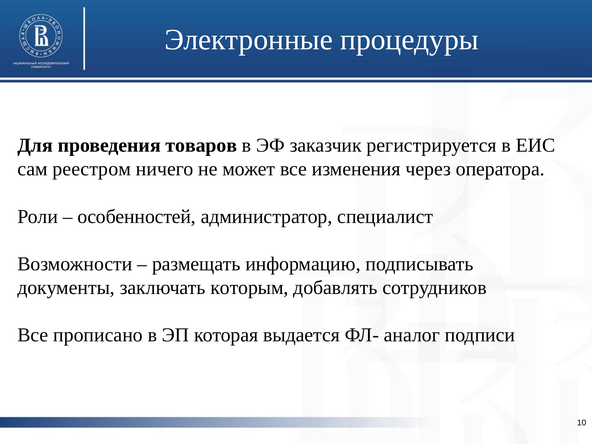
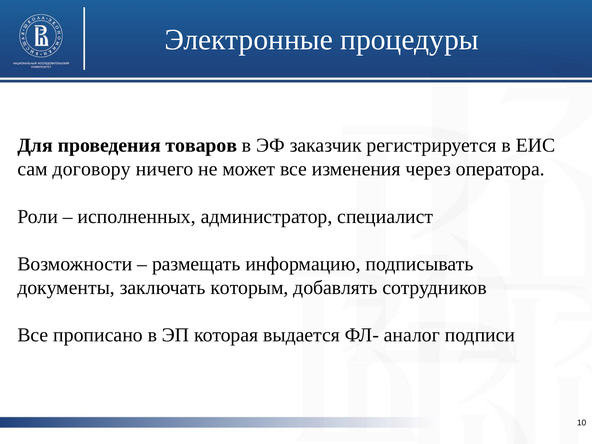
реестром: реестром -> договору (92, 169)
особенностей: особенностей -> исполненных (137, 217)
